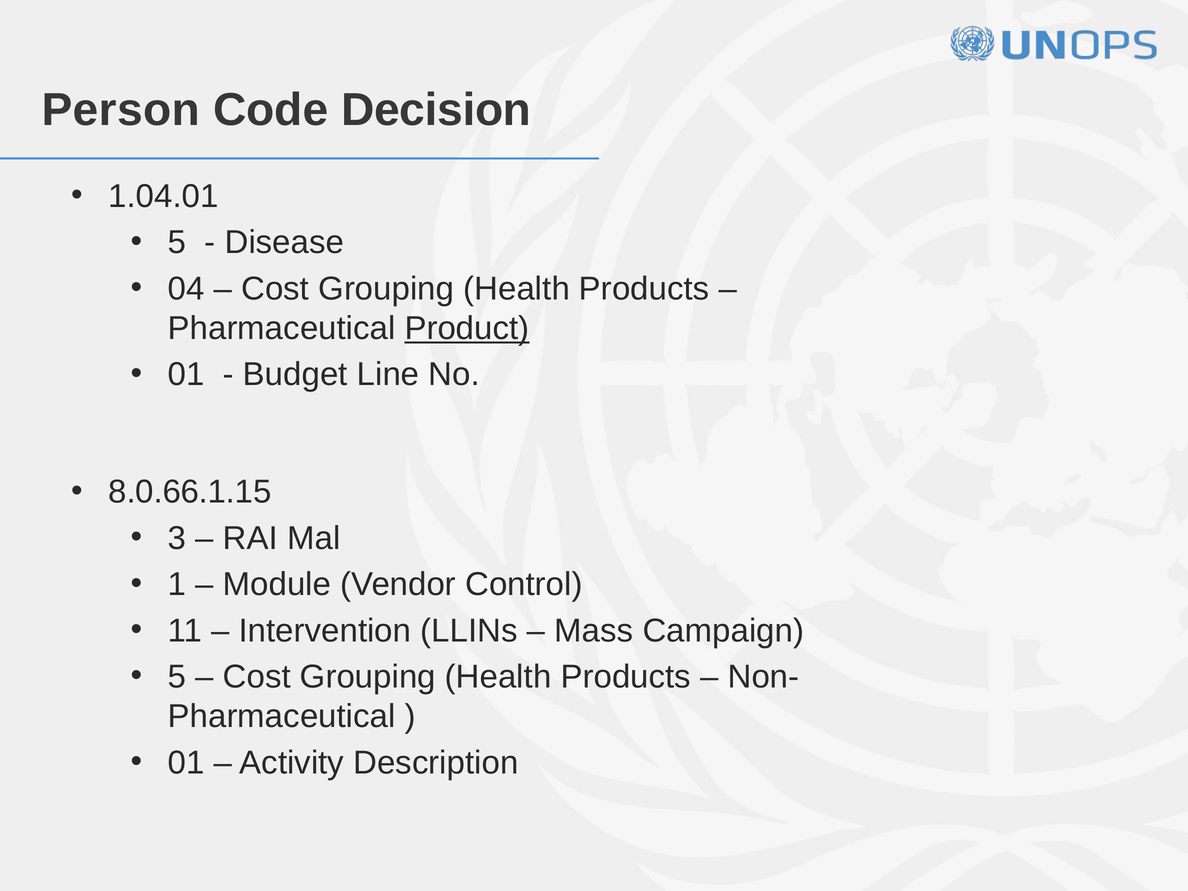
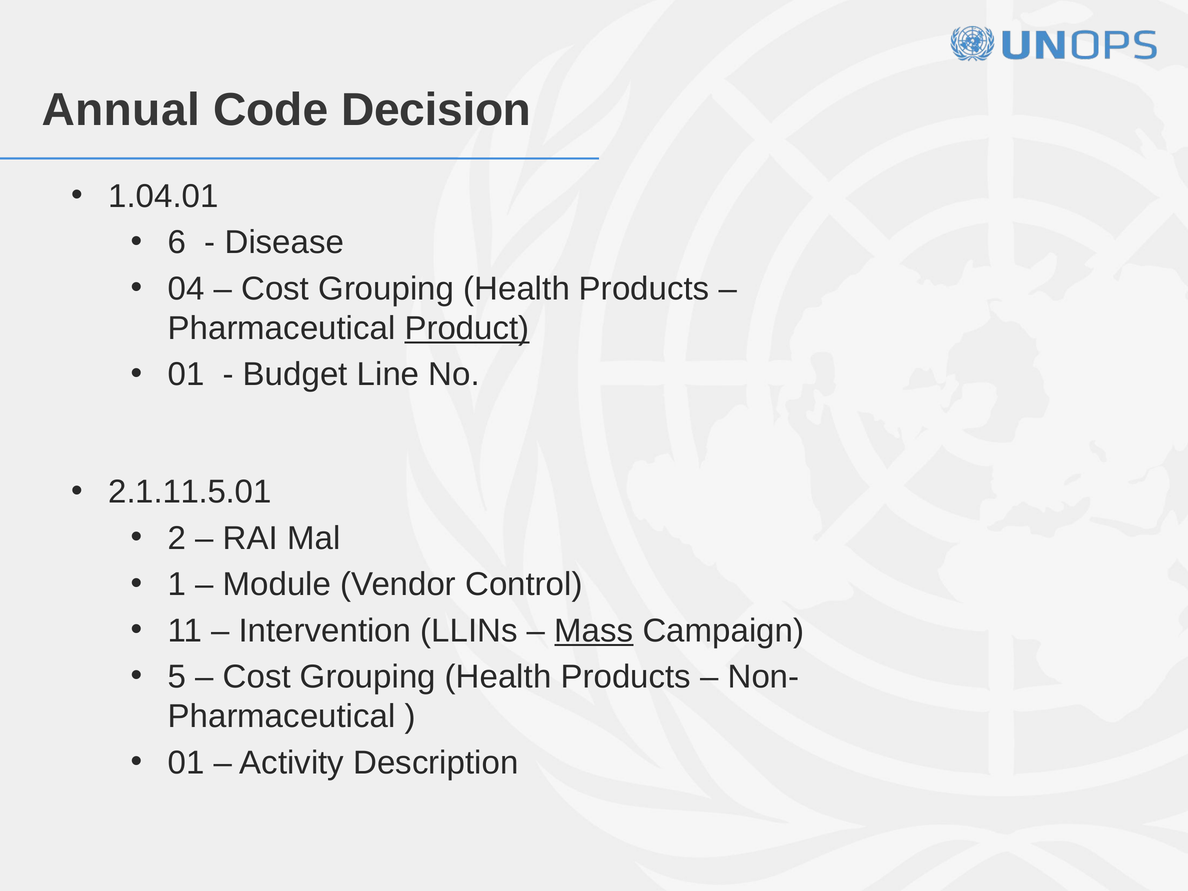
Person: Person -> Annual (121, 110)
5: 5 -> 6 (177, 243)
8.0.66.1.15: 8.0.66.1.15 -> 2.1.11.5.01 (190, 492)
3: 3 -> 2 (177, 538)
Mass underline: none -> present (594, 631)
